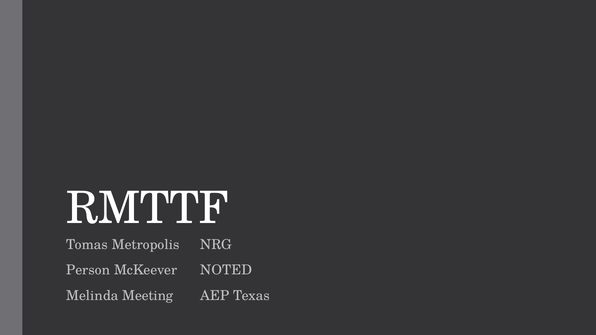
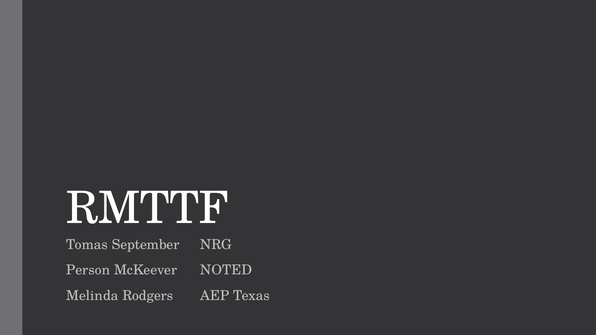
Metropolis: Metropolis -> September (146, 245)
Meeting: Meeting -> Rodgers (148, 296)
